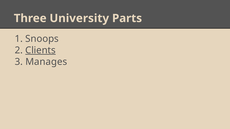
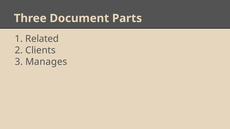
University: University -> Document (79, 18)
Snoops: Snoops -> Related (42, 39)
Clients underline: present -> none (40, 50)
